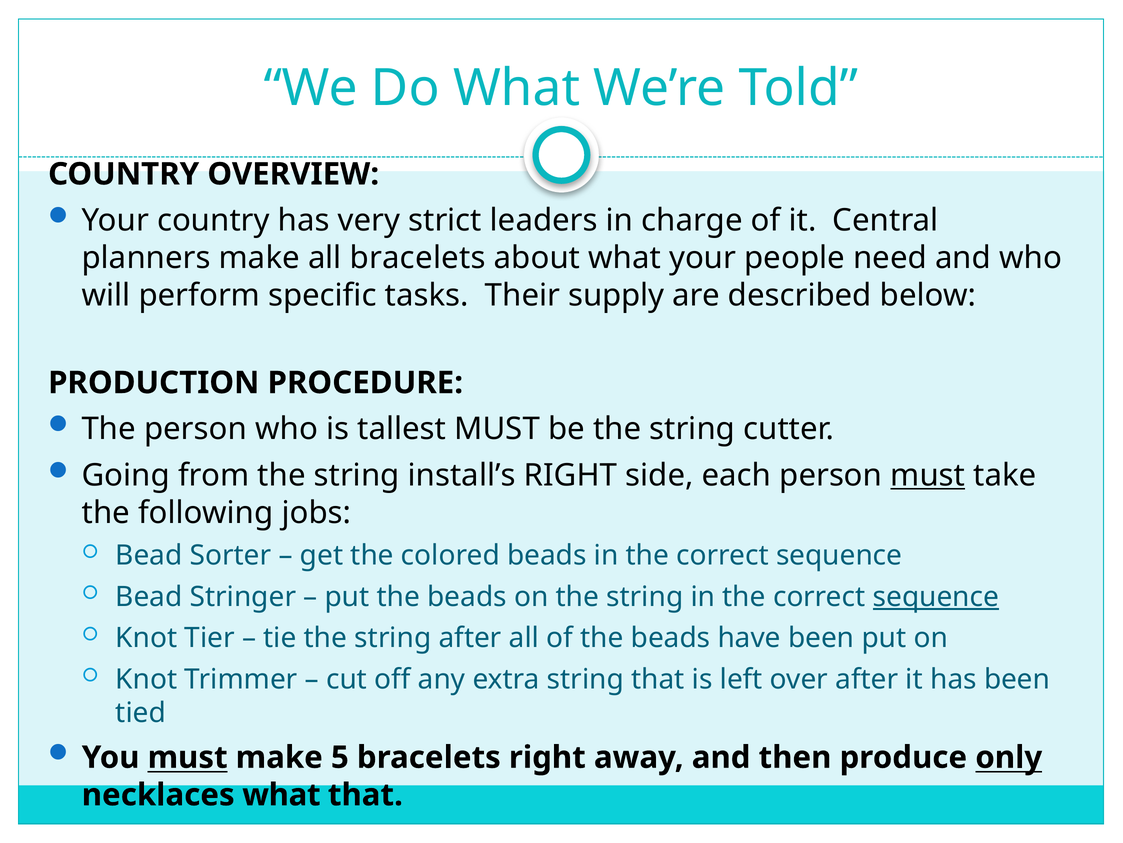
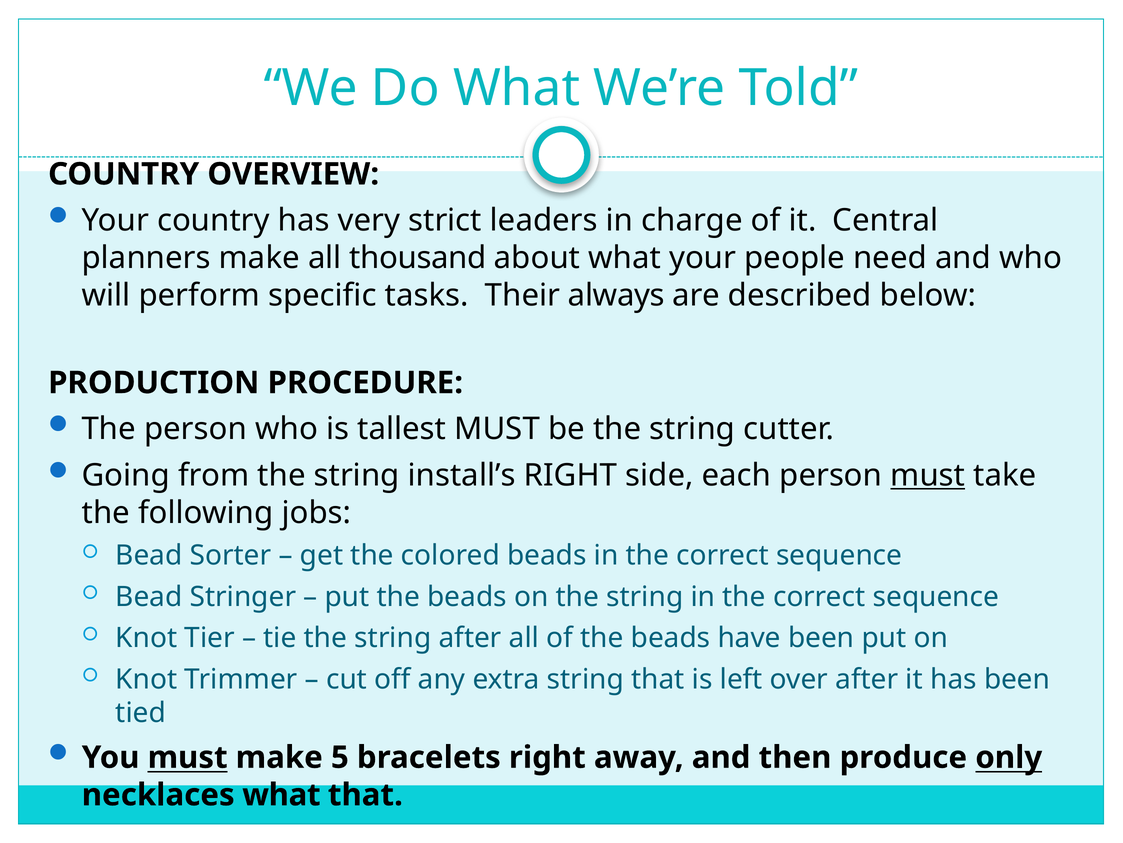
all bracelets: bracelets -> thousand (418, 258)
supply: supply -> always (616, 295)
sequence underline: present -> none (936, 596)
